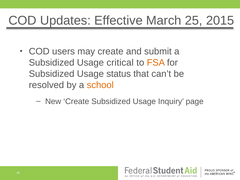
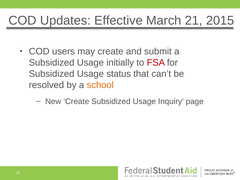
25: 25 -> 21 (194, 21)
critical: critical -> initially (120, 63)
FSA colour: orange -> red (156, 63)
